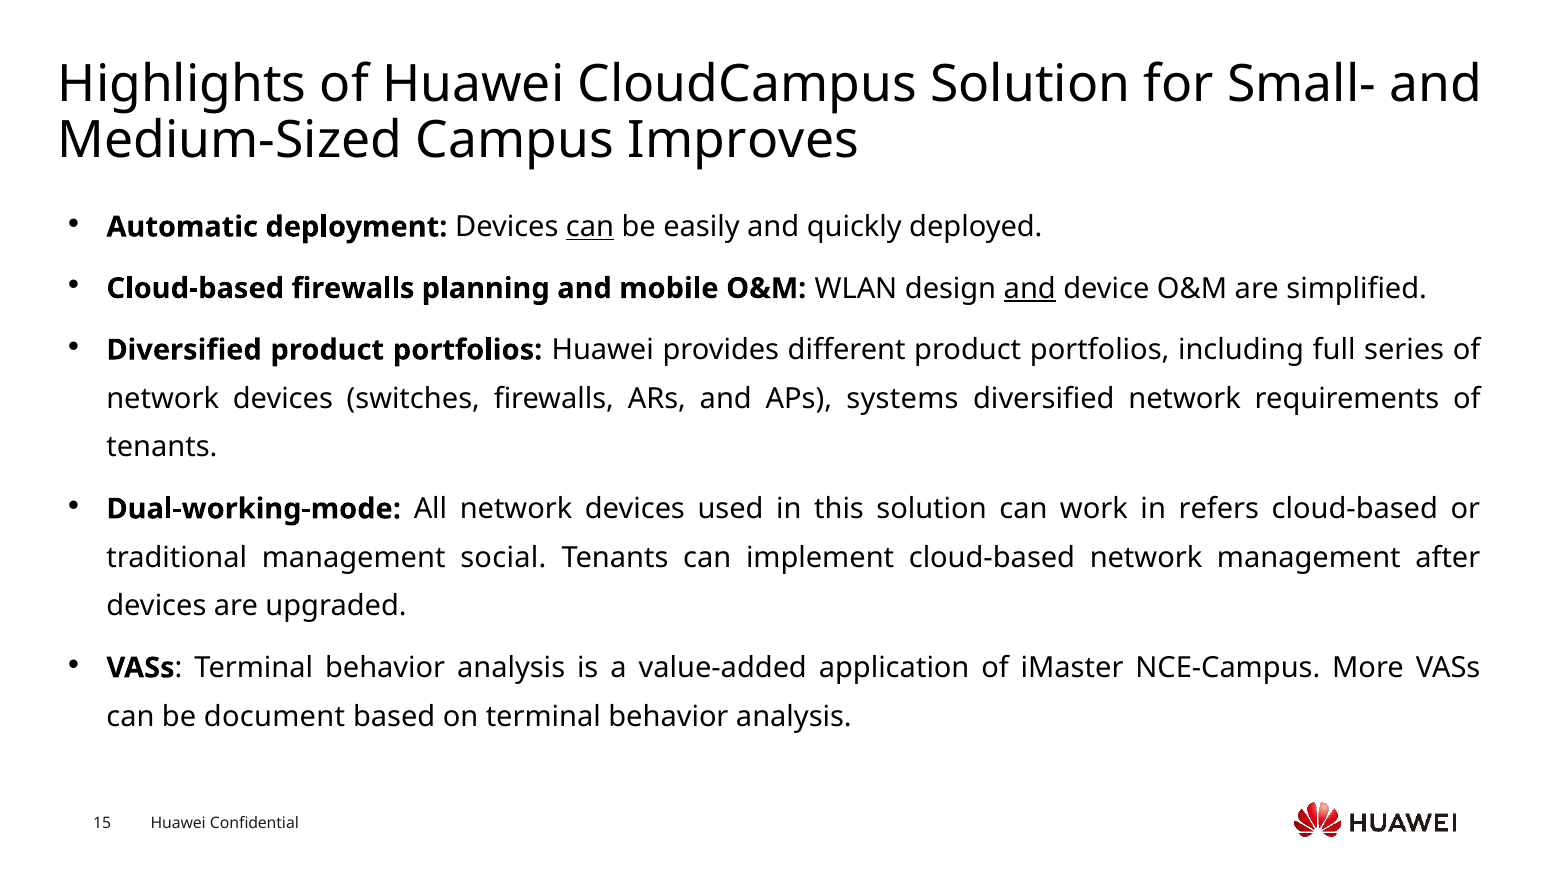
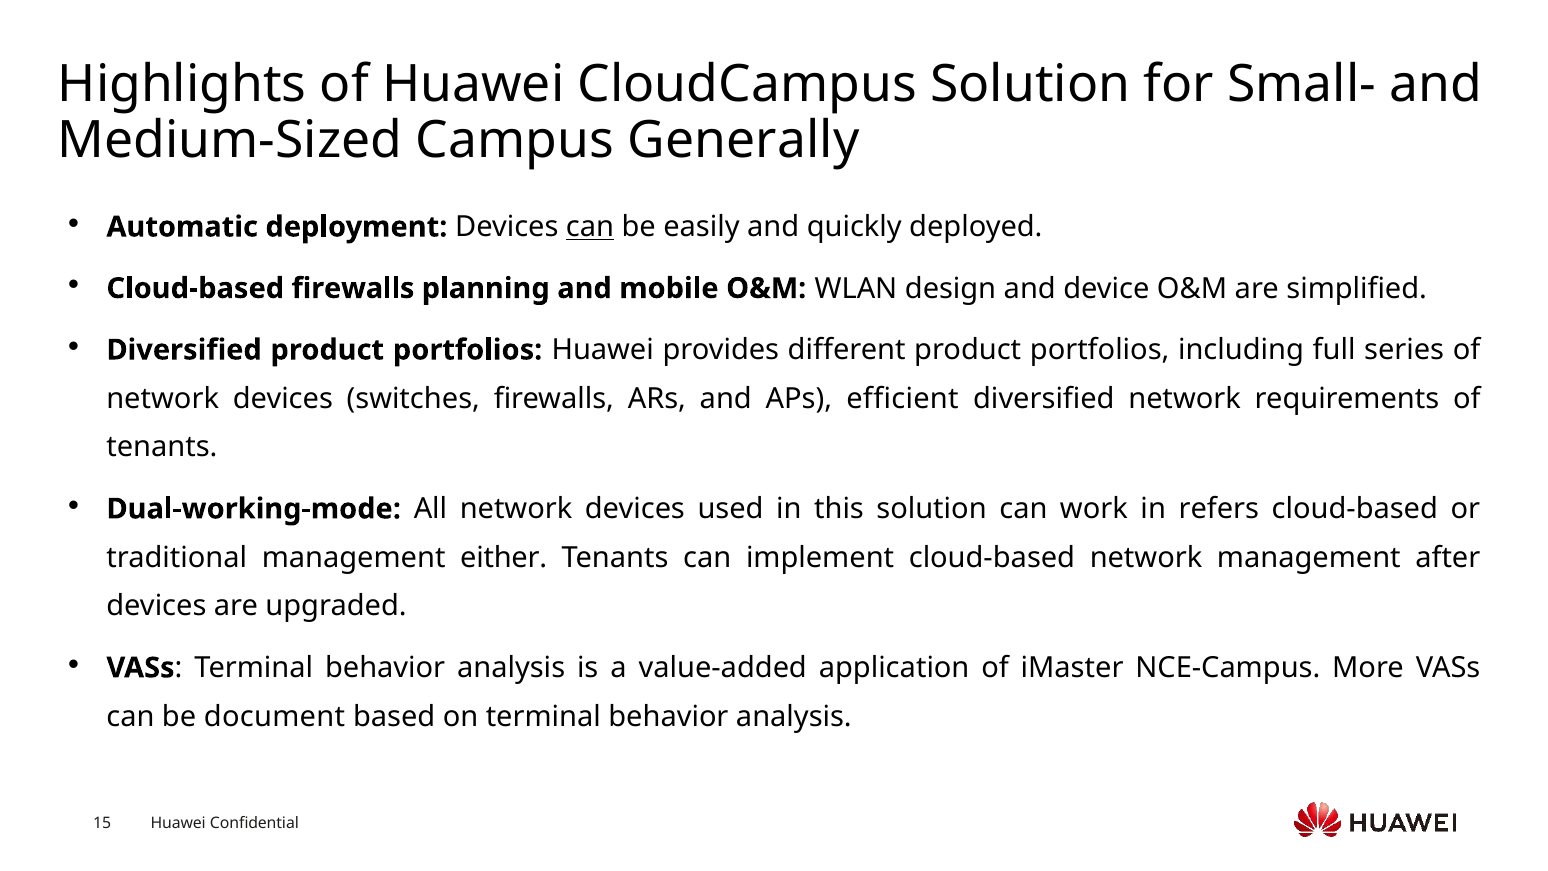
Improves: Improves -> Generally (744, 140)
and underline: present -> none (1030, 288)
systems: systems -> efficient (903, 399)
social: social -> either (504, 557)
